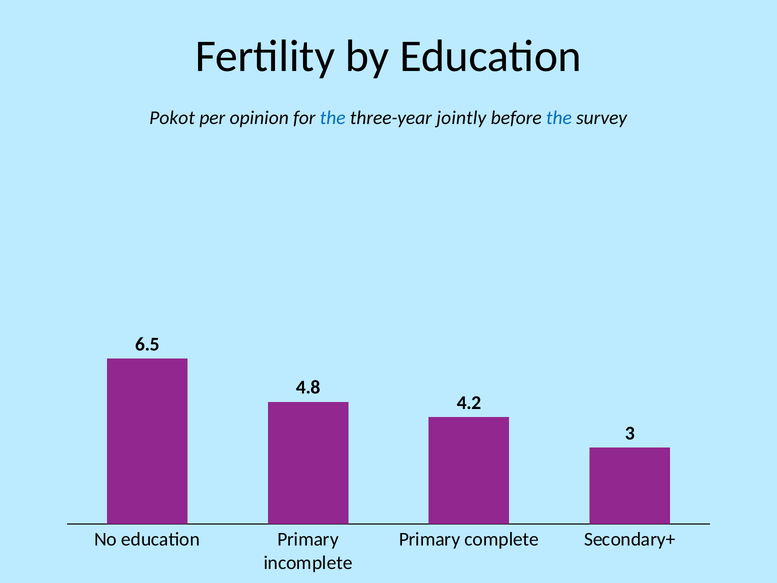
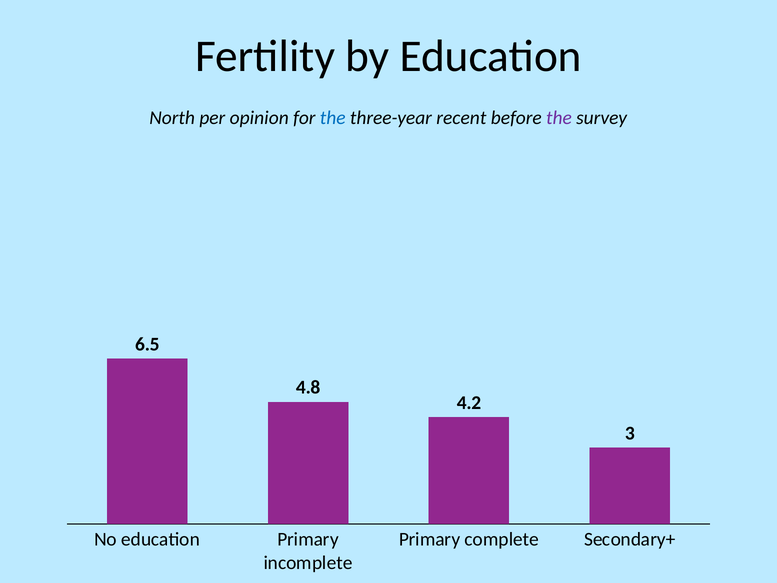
Pokot: Pokot -> North (172, 118)
jointly: jointly -> recent (461, 118)
the colour: blue -> purple (559, 118)
